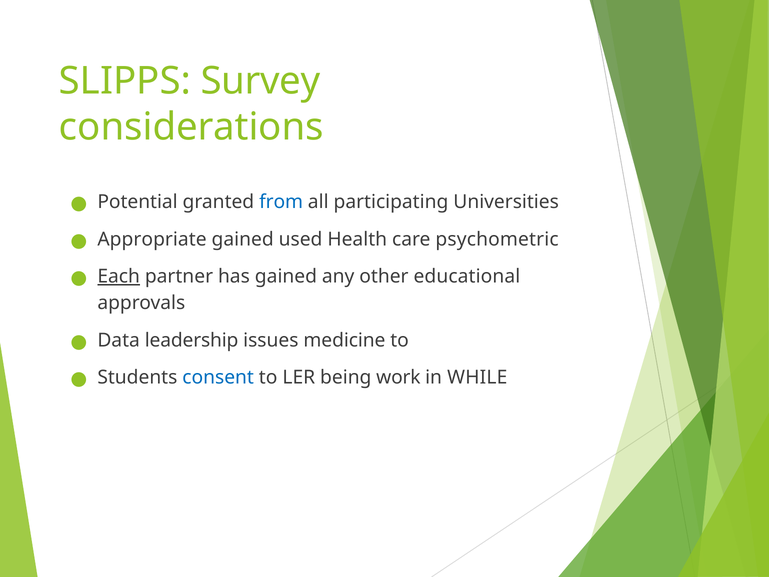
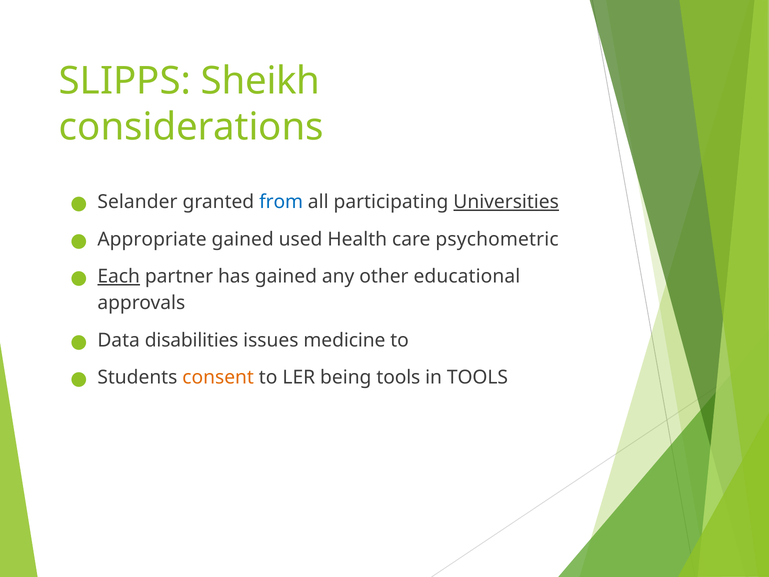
Survey: Survey -> Sheikh (261, 81)
Potential: Potential -> Selander (137, 202)
Universities underline: none -> present (506, 202)
leadership: leadership -> disabilities (192, 340)
consent colour: blue -> orange (218, 377)
being work: work -> tools (398, 377)
in WHILE: WHILE -> TOOLS (477, 377)
